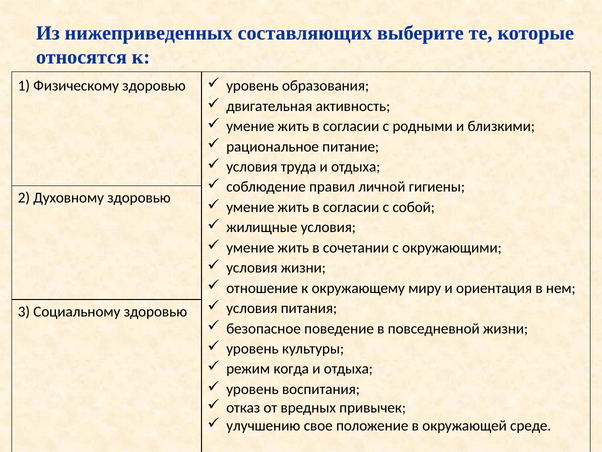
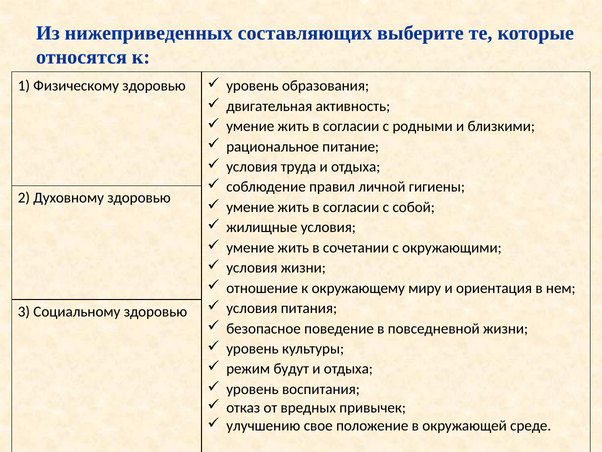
когда: когда -> будут (291, 369)
